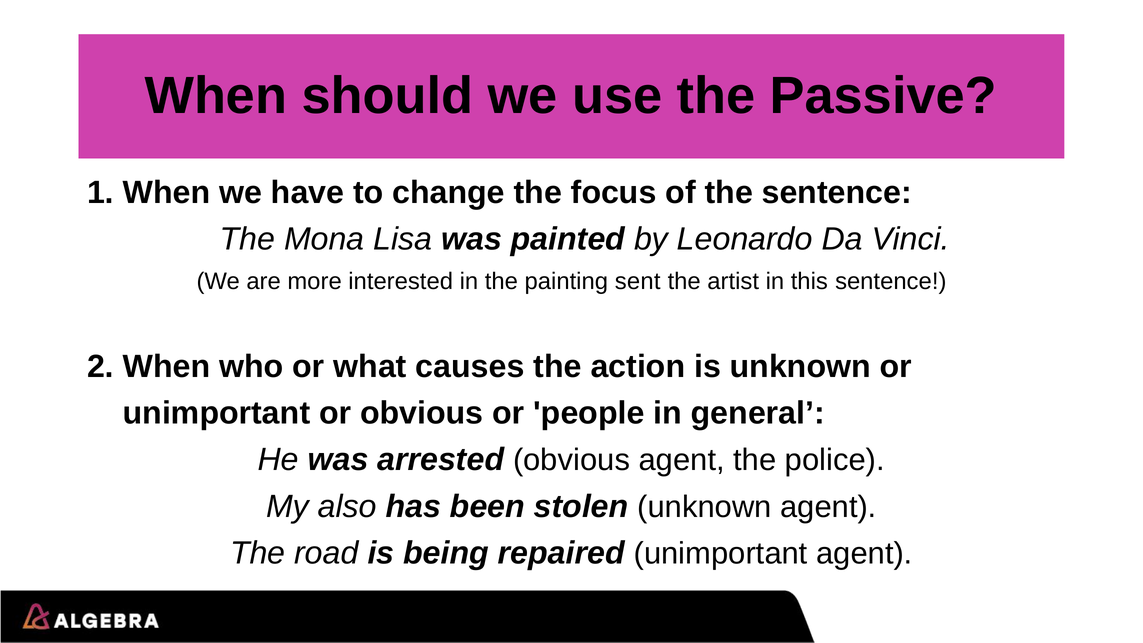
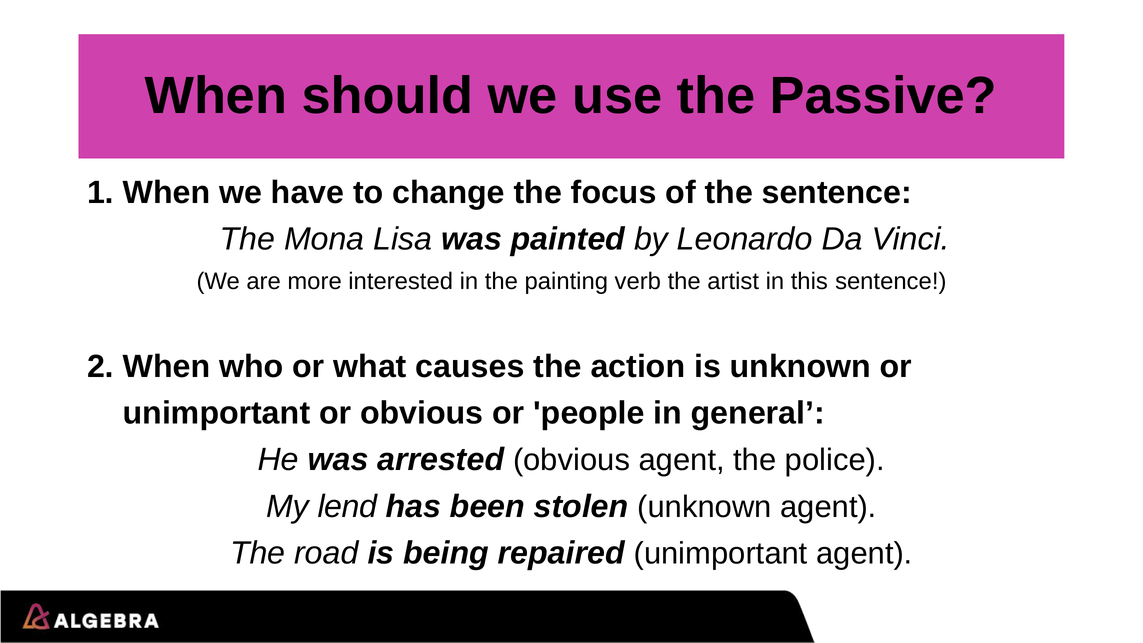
sent: sent -> verb (638, 282)
also: also -> lend (347, 506)
